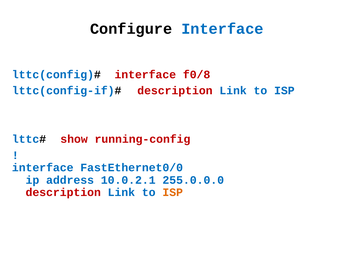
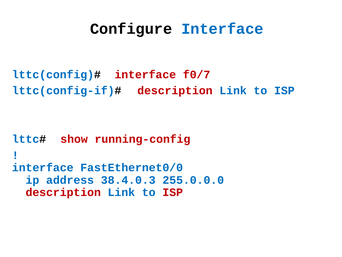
f0/8: f0/8 -> f0/7 (197, 75)
10.0.2.1: 10.0.2.1 -> 38.4.0.3 (128, 180)
ISP colour: orange -> red (173, 192)
